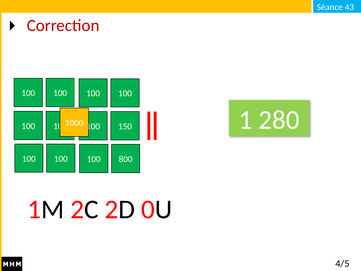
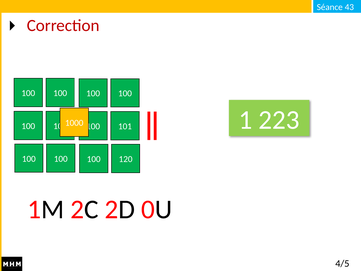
280: 280 -> 223 (279, 120)
150: 150 -> 101 (125, 126)
800: 800 -> 120 (126, 159)
